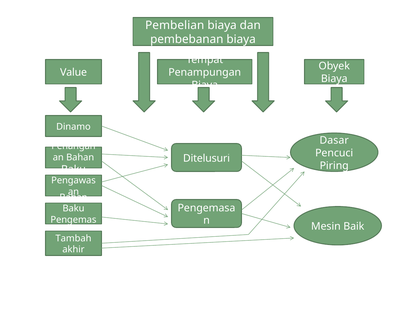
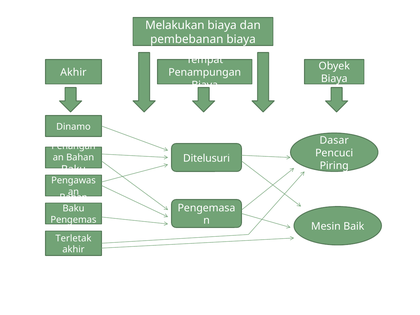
Pembelian: Pembelian -> Melakukan (175, 25)
Value: Value -> Akhir (73, 72)
Tambah: Tambah -> Terletak (73, 238)
